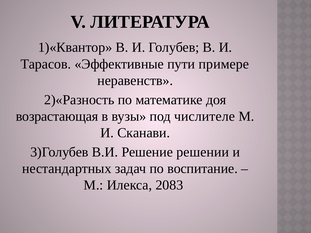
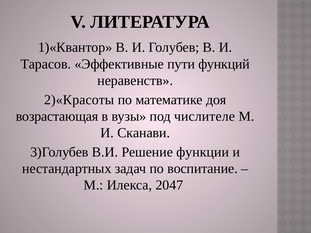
примере: примере -> функций (224, 64)
2)«Разность: 2)«Разность -> 2)«Красоты (79, 100)
решении: решении -> функции (203, 152)
2083: 2083 -> 2047 (169, 185)
